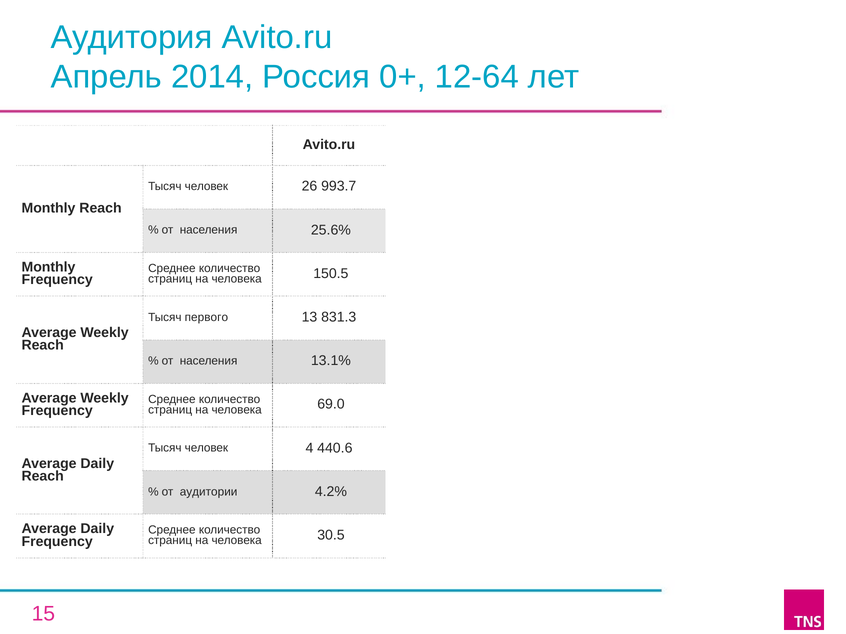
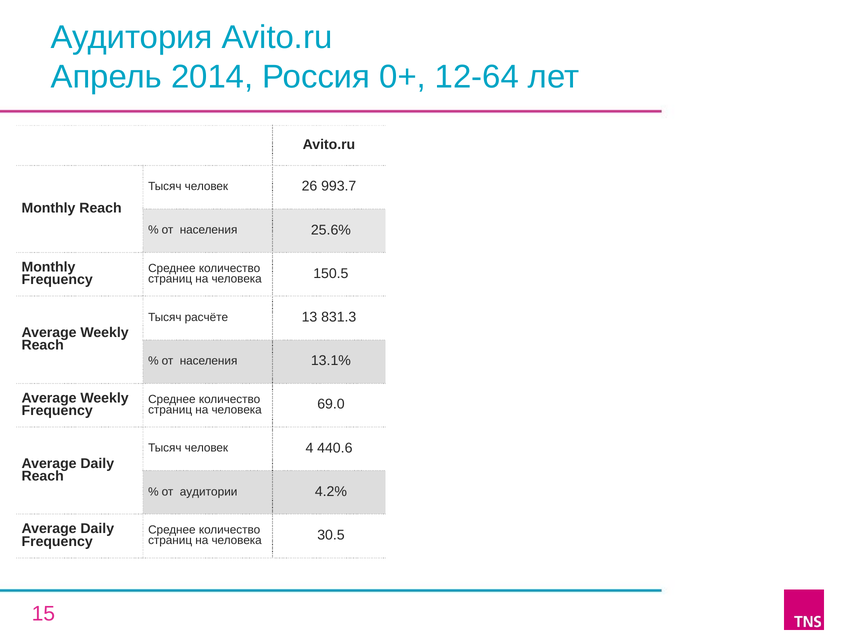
первого: первого -> расчёте (206, 318)
